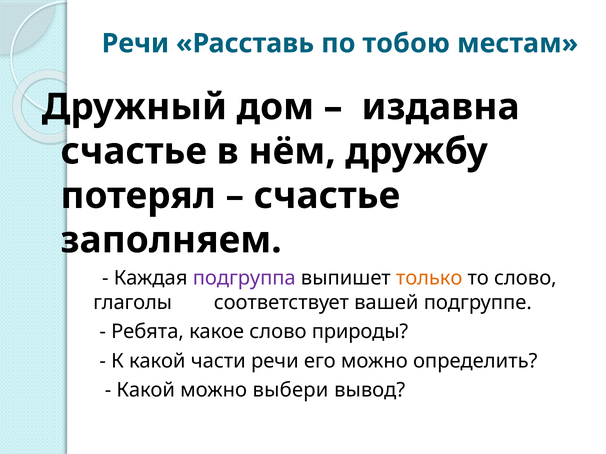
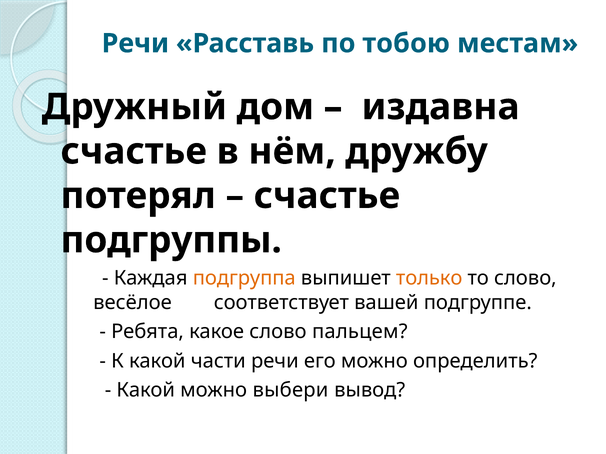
заполняем: заполняем -> подгруппы (171, 240)
подгруппа colour: purple -> orange (244, 279)
глаголы: глаголы -> весёлое (133, 303)
природы: природы -> пальцем (360, 332)
